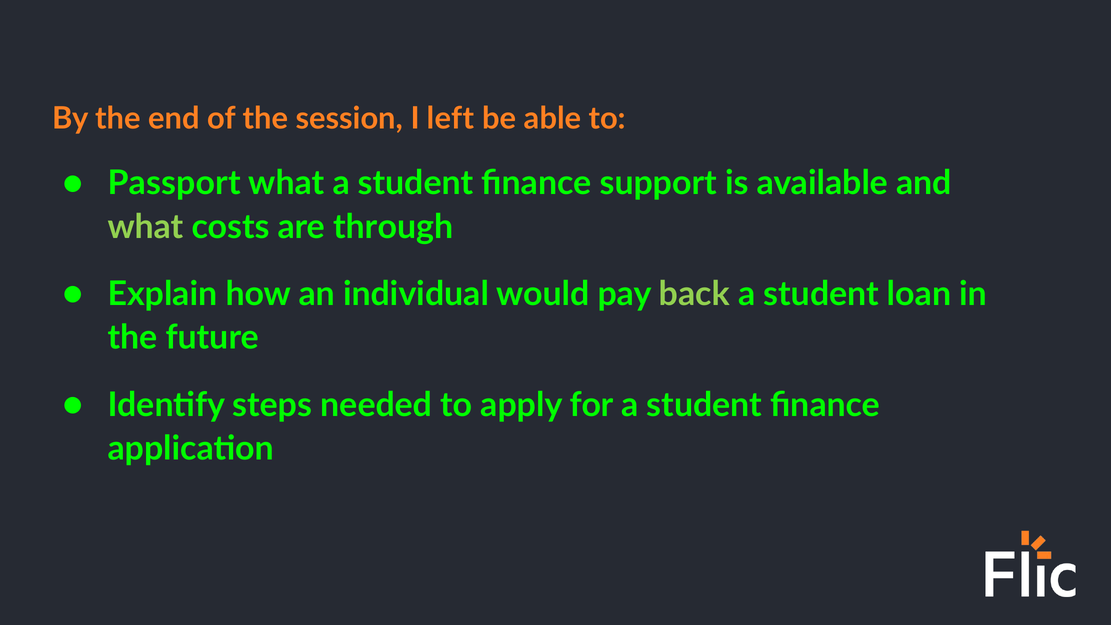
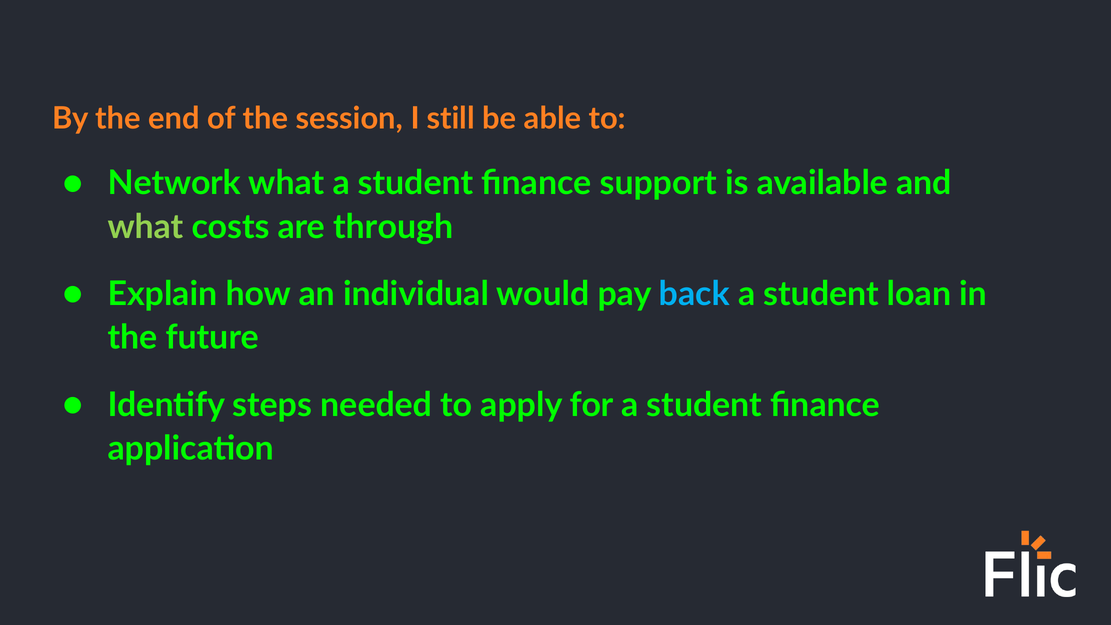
left: left -> still (451, 119)
Passport: Passport -> Network (174, 183)
back colour: light green -> light blue (694, 294)
